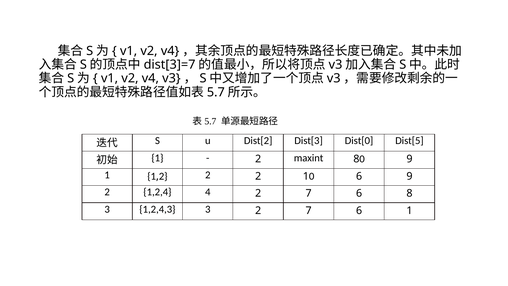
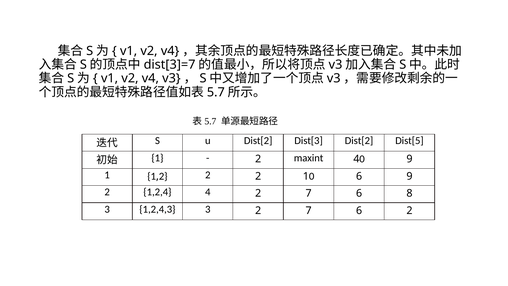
Dist[3 Dist[0: Dist[0 -> Dist[2 (359, 141)
maxint 8: 8 -> 4 (356, 159)
6 1: 1 -> 2 (409, 210)
